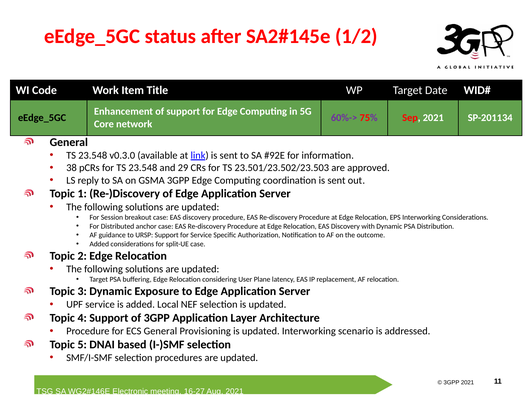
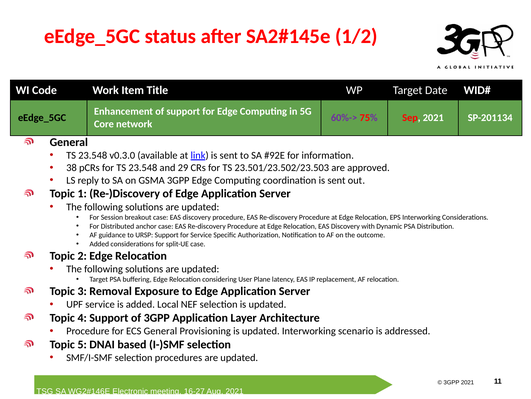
3 Dynamic: Dynamic -> Removal (111, 291)
